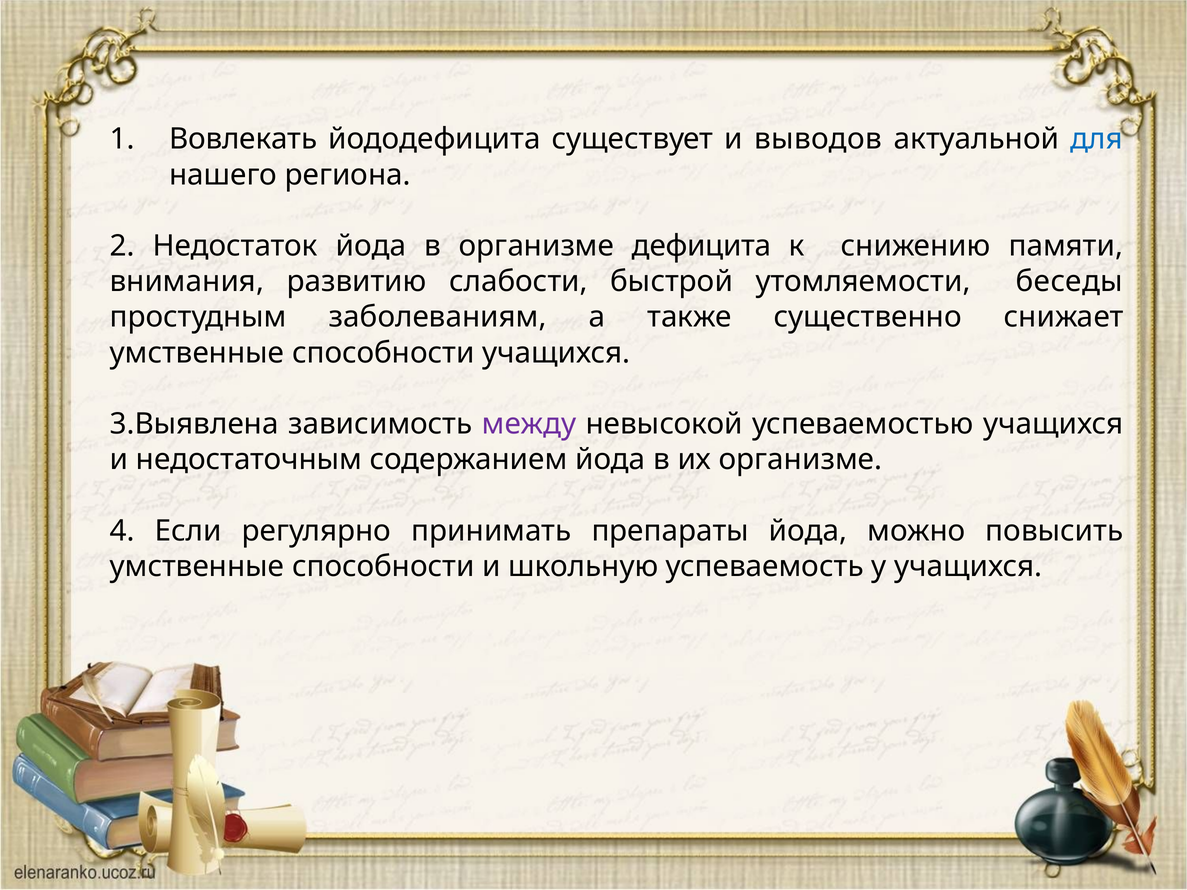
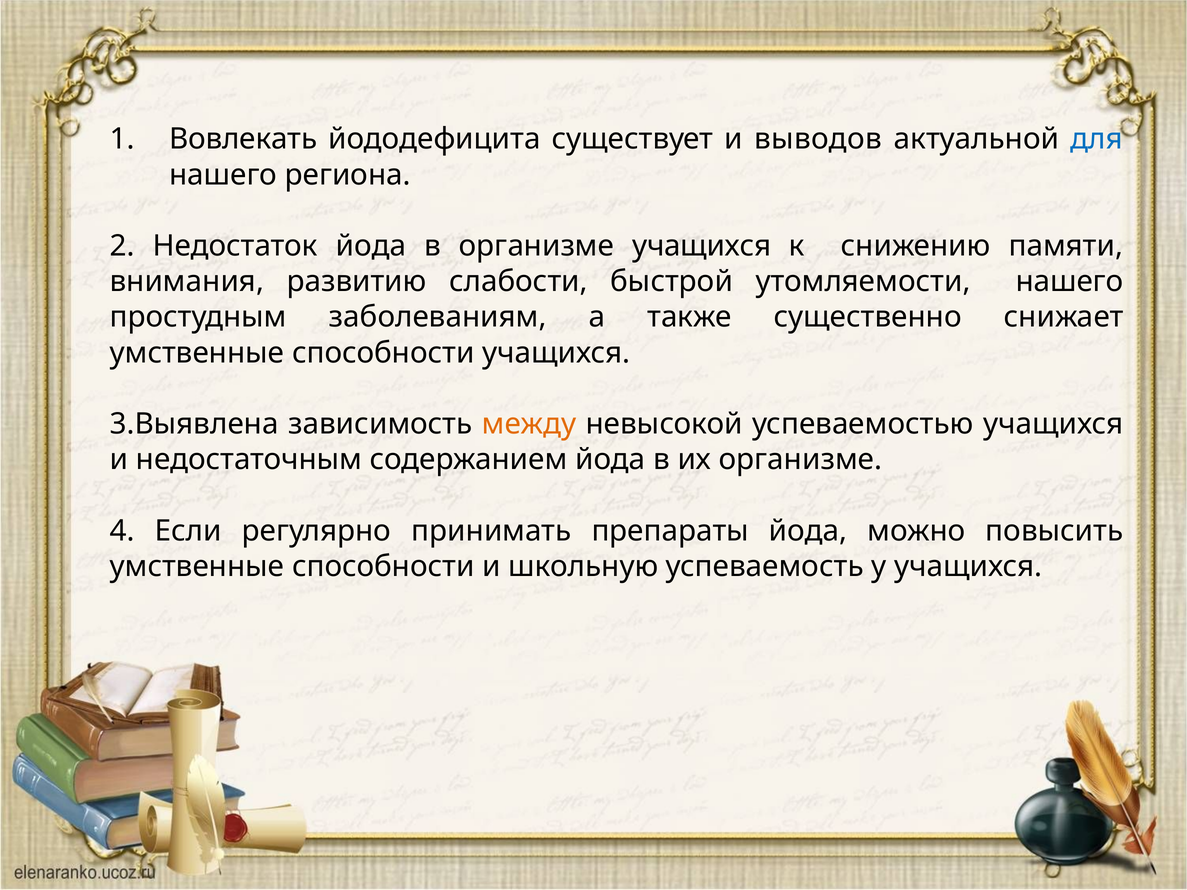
организме дефицита: дефицита -> учащихся (702, 246)
утомляемости беседы: беседы -> нашего (1070, 282)
между colour: purple -> orange (529, 424)
